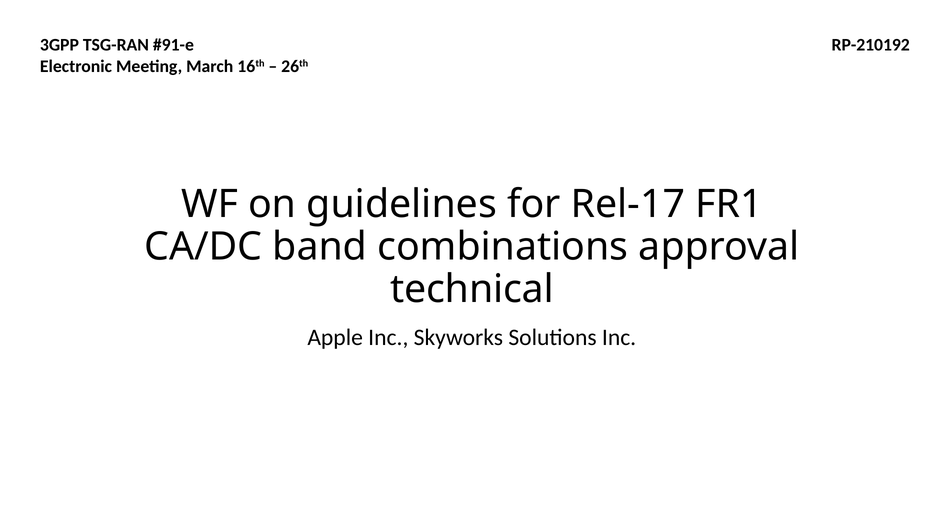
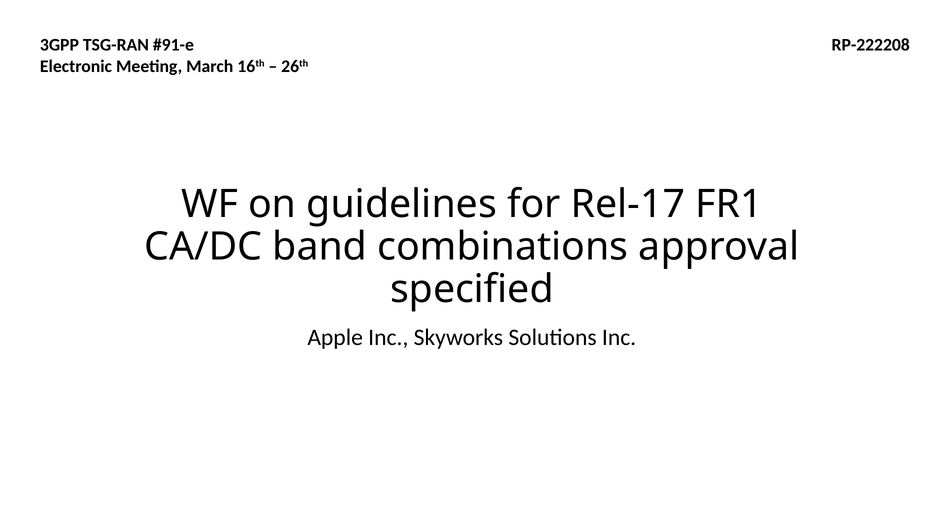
RP-210192: RP-210192 -> RP-222208 (871, 45)
technical: technical -> specified (472, 289)
